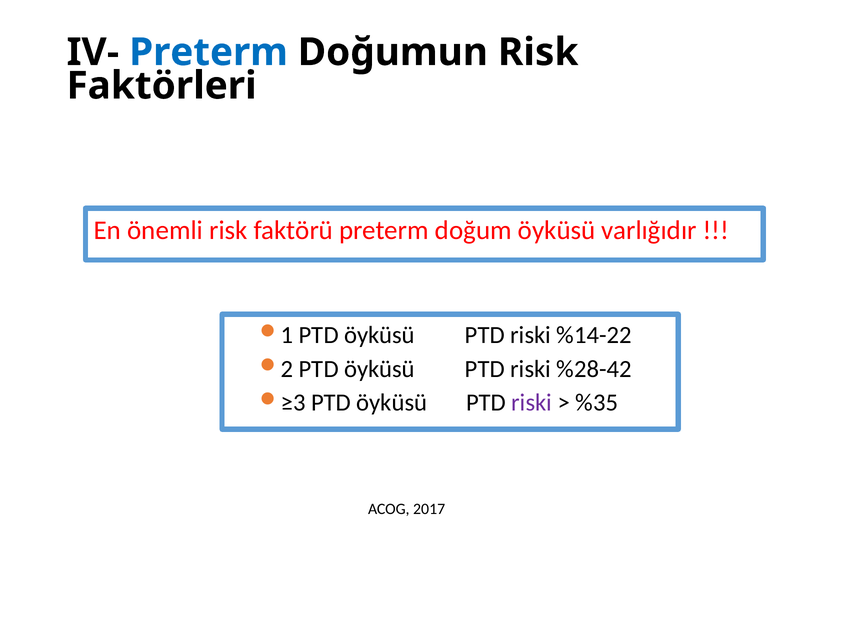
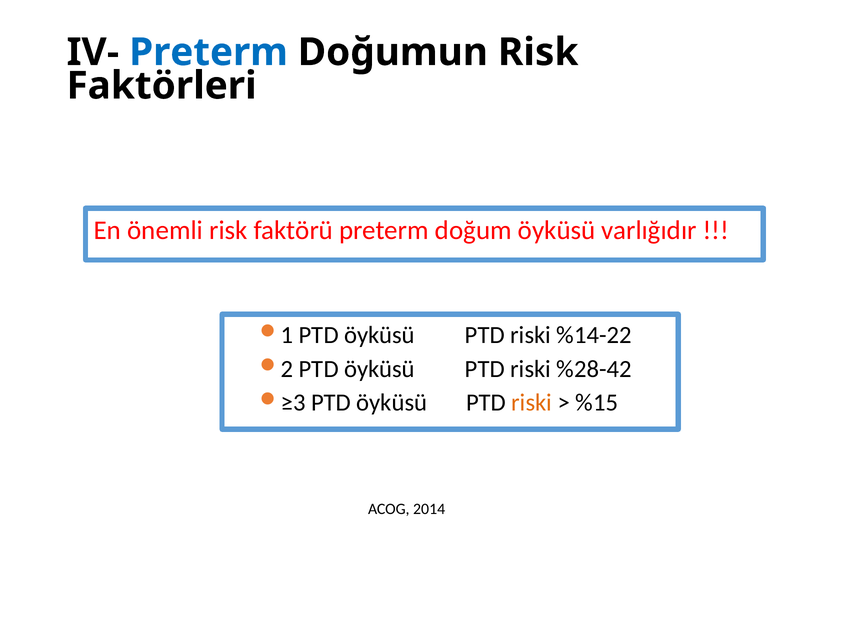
riski colour: purple -> orange (532, 403)
%35: %35 -> %15 (597, 403)
2017: 2017 -> 2014 (429, 509)
